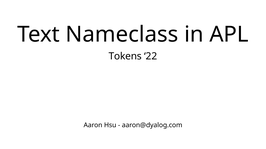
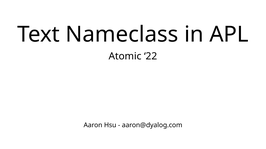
Tokens: Tokens -> Atomic (125, 57)
